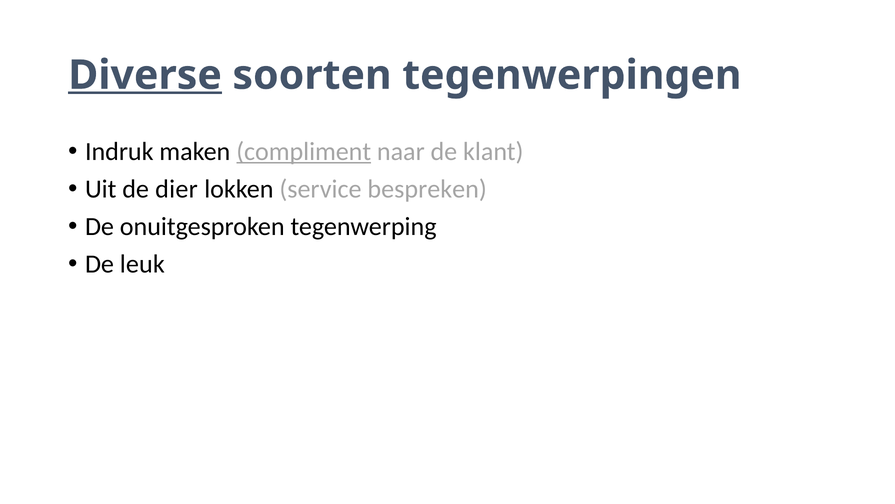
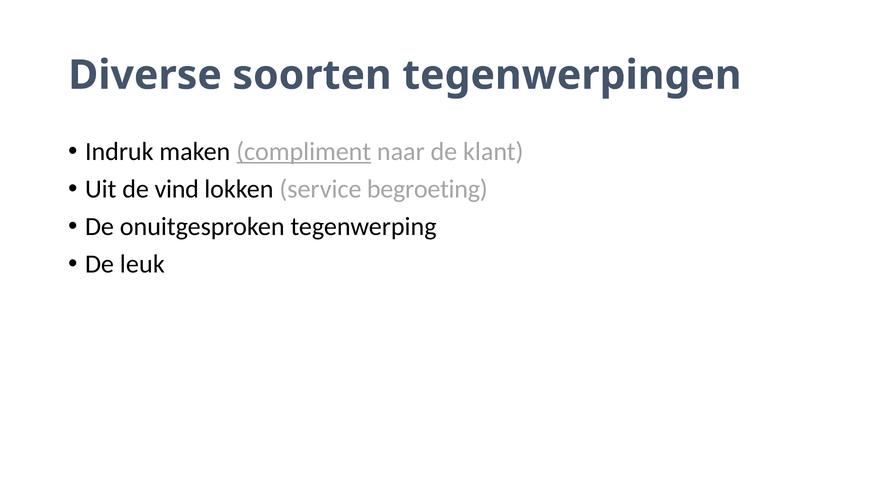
Diverse underline: present -> none (145, 75)
dier: dier -> vind (177, 189)
bespreken: bespreken -> begroeting (427, 189)
